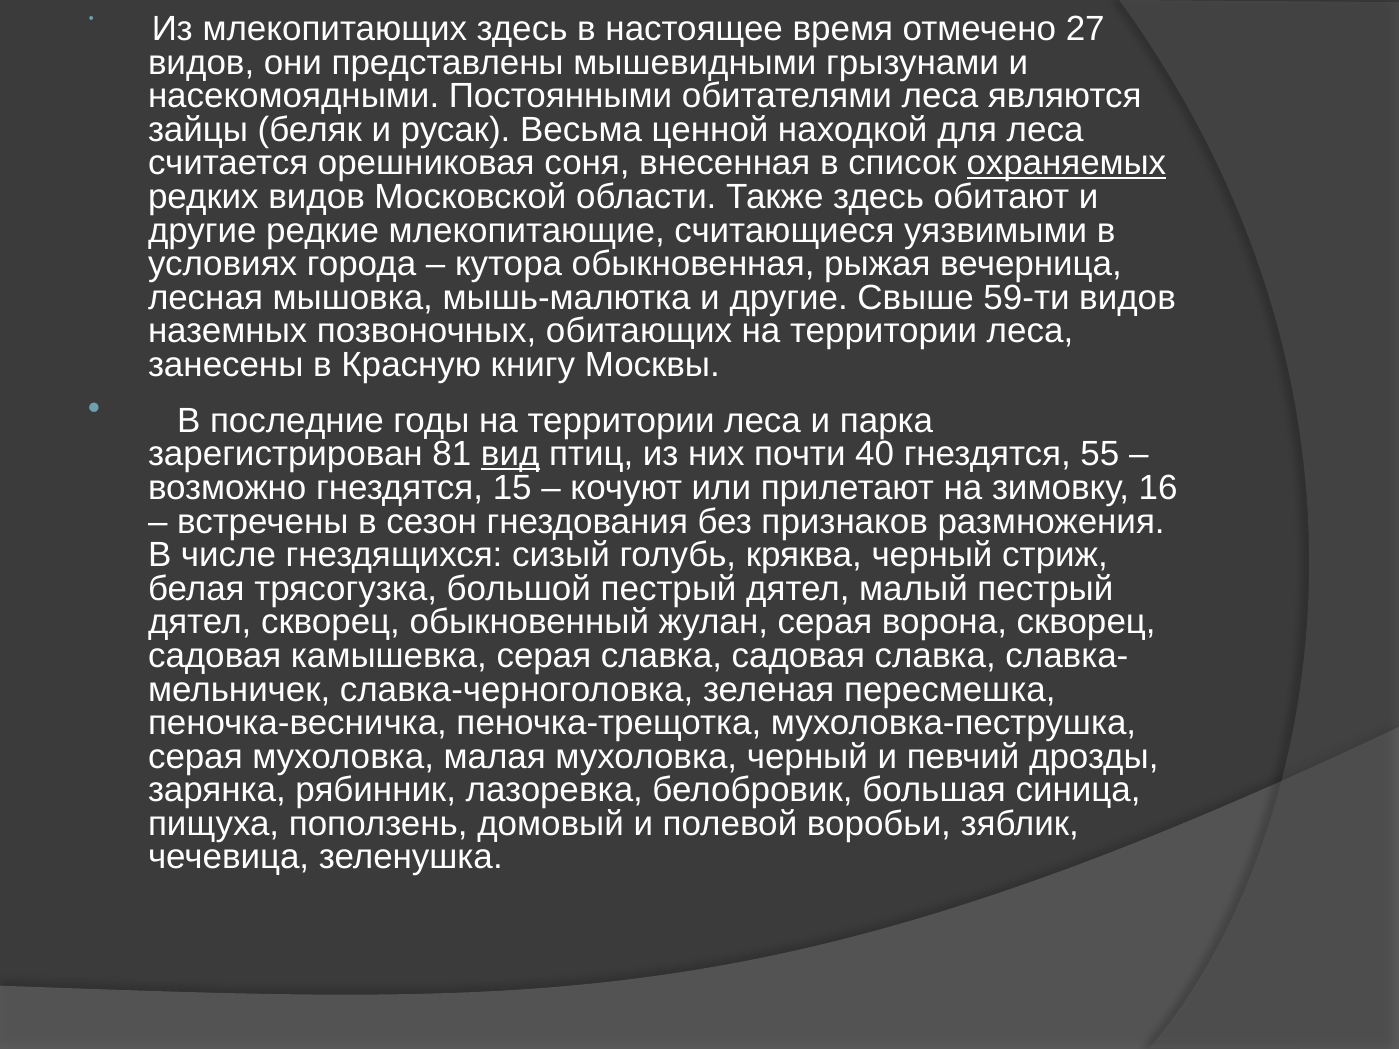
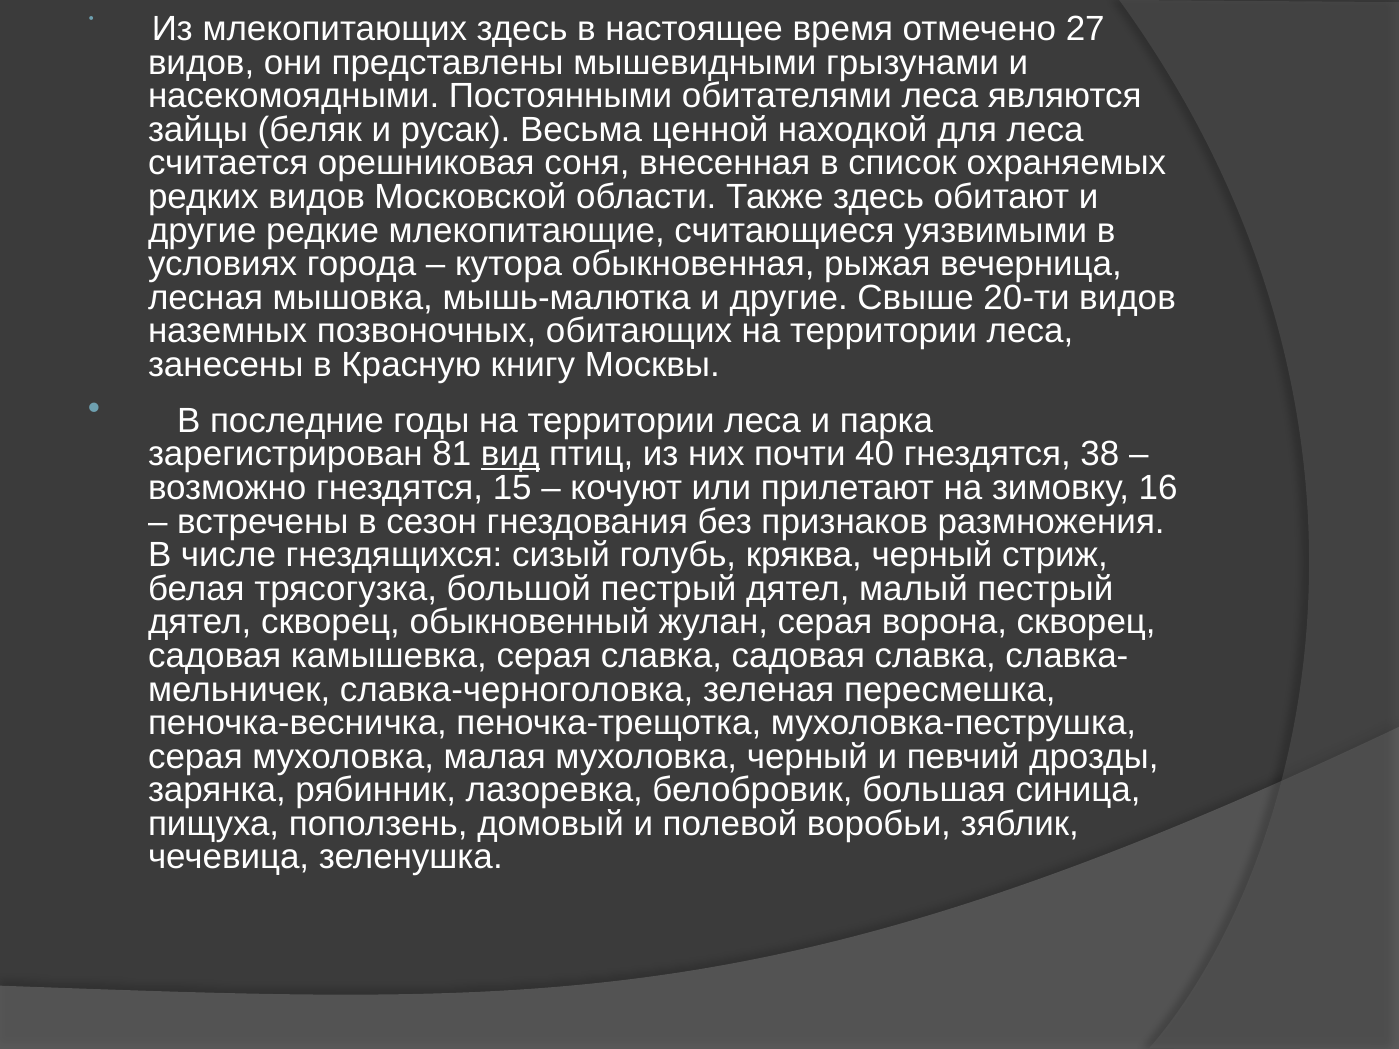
охраняемых underline: present -> none (1066, 163)
59-ти: 59-ти -> 20-ти (1027, 298)
55: 55 -> 38 (1100, 454)
